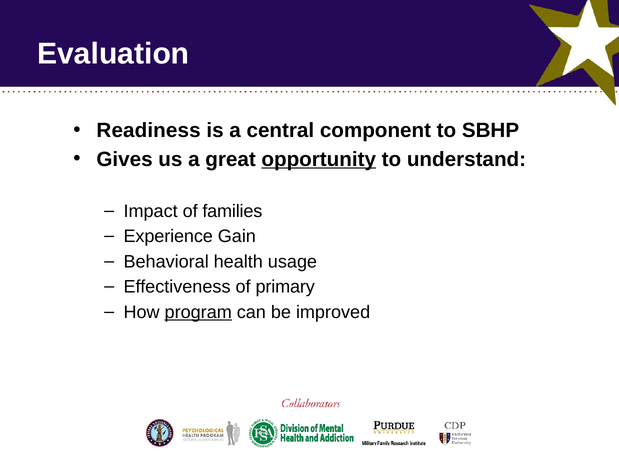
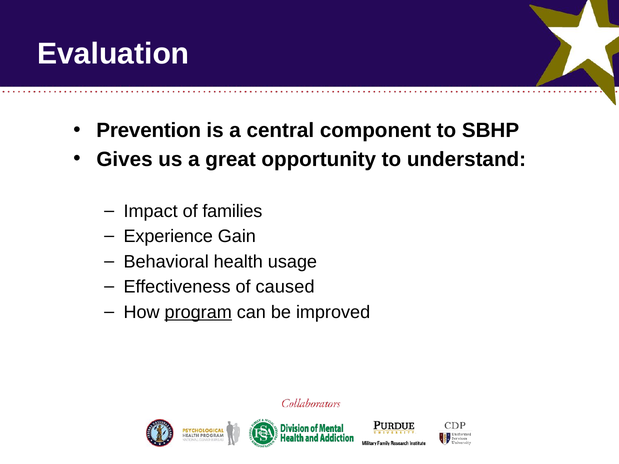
Readiness: Readiness -> Prevention (149, 130)
opportunity underline: present -> none (319, 159)
primary: primary -> caused (285, 287)
